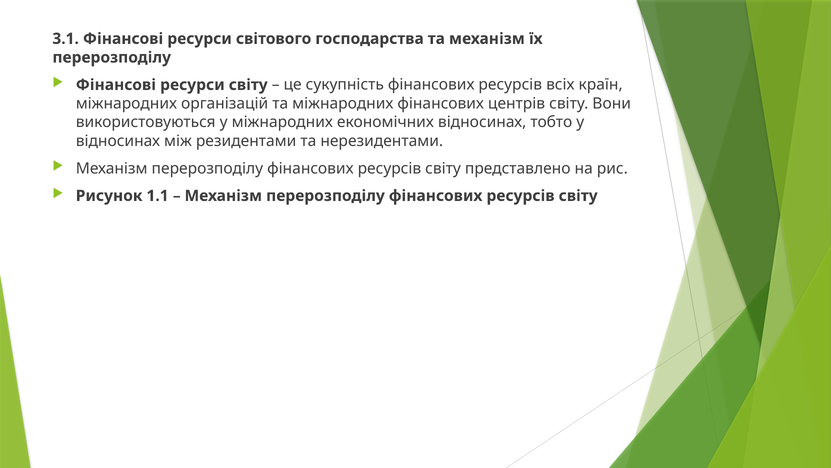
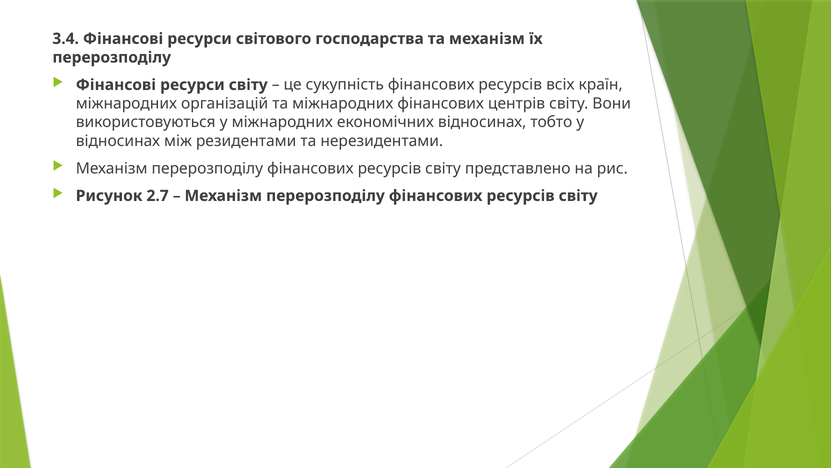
3.1: 3.1 -> 3.4 (66, 39)
1.1: 1.1 -> 2.7 (158, 196)
